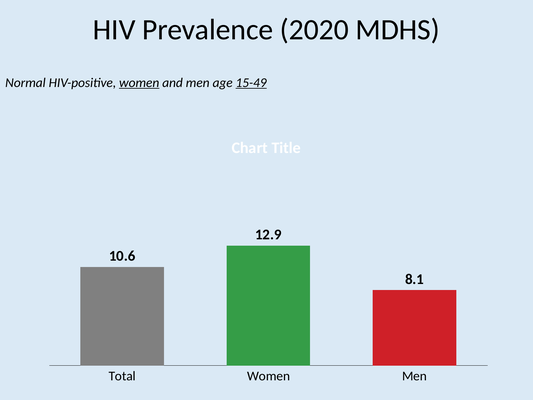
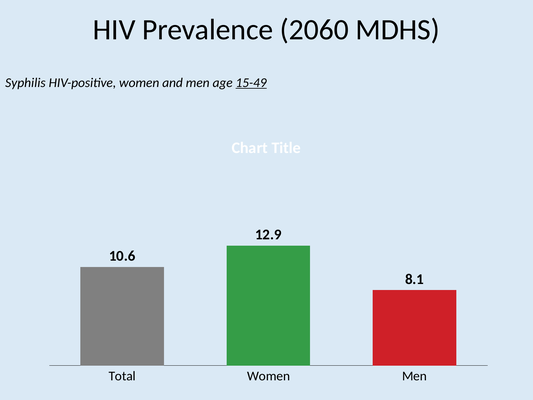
2020: 2020 -> 2060 (314, 30)
Normal: Normal -> Syphilis (25, 83)
women underline: present -> none (139, 83)
